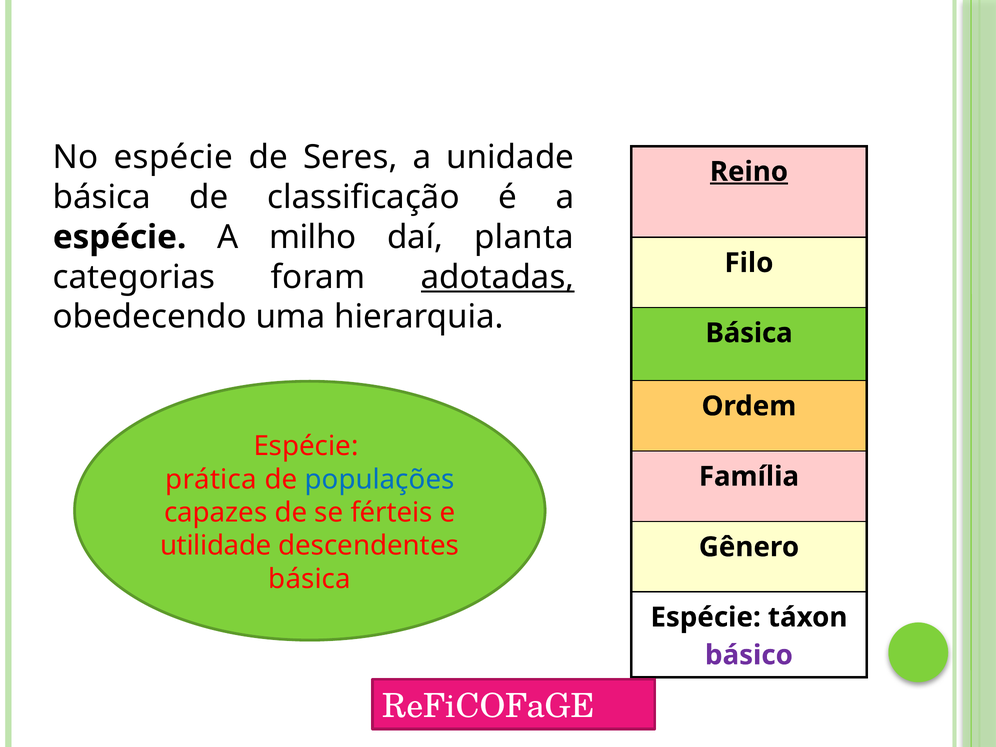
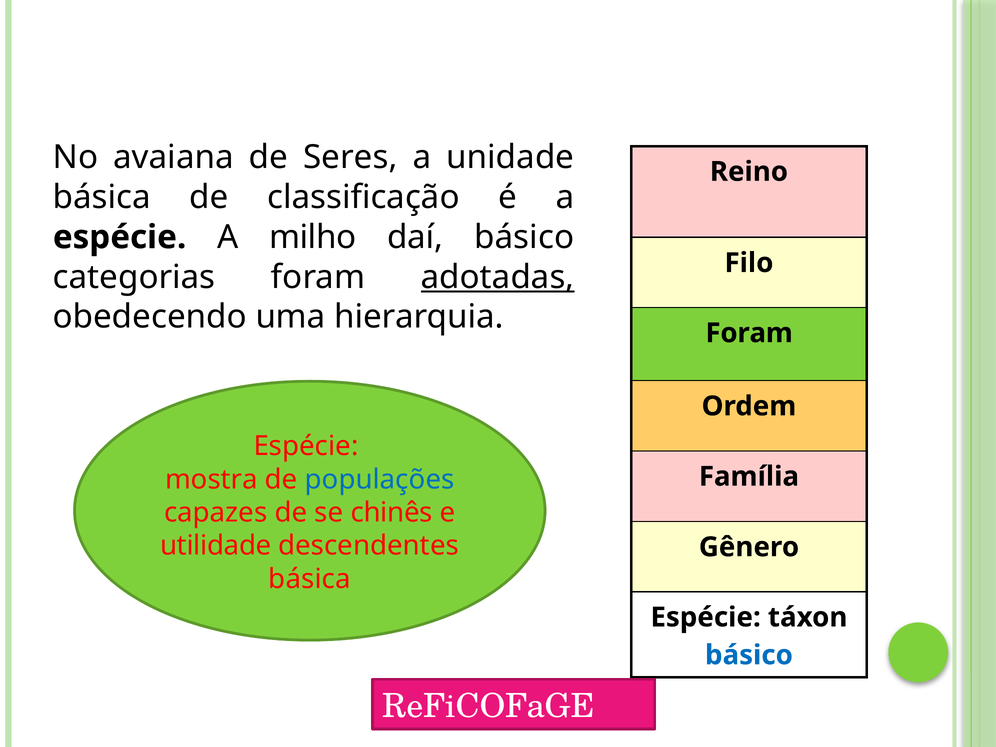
No espécie: espécie -> avaiana (174, 158)
Reino underline: present -> none (749, 172)
daí planta: planta -> básico (524, 237)
Básica: Básica -> Foram (749, 333)
prática: prática -> mostra (211, 479)
férteis: férteis -> chinês (392, 513)
básico colour: purple -> blue (749, 655)
